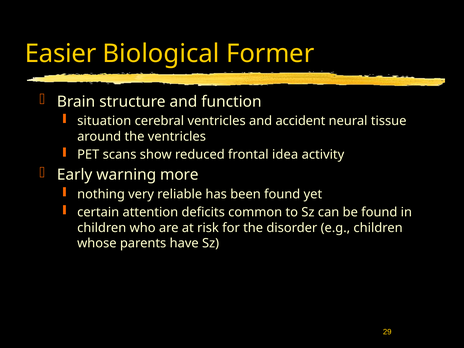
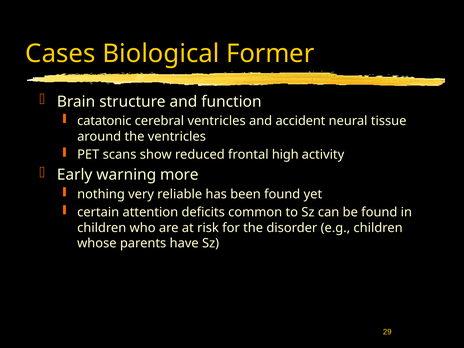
Easier: Easier -> Cases (60, 54)
situation: situation -> catatonic (104, 121)
idea: idea -> high (285, 155)
